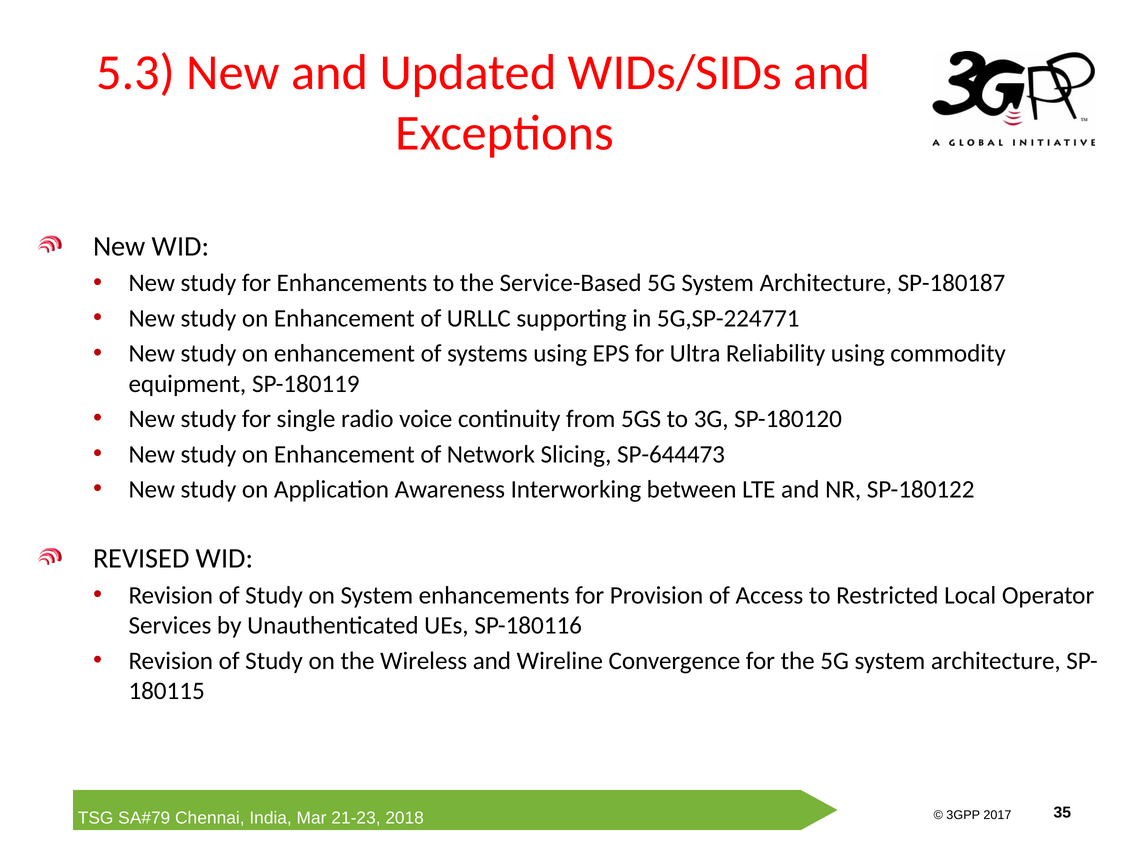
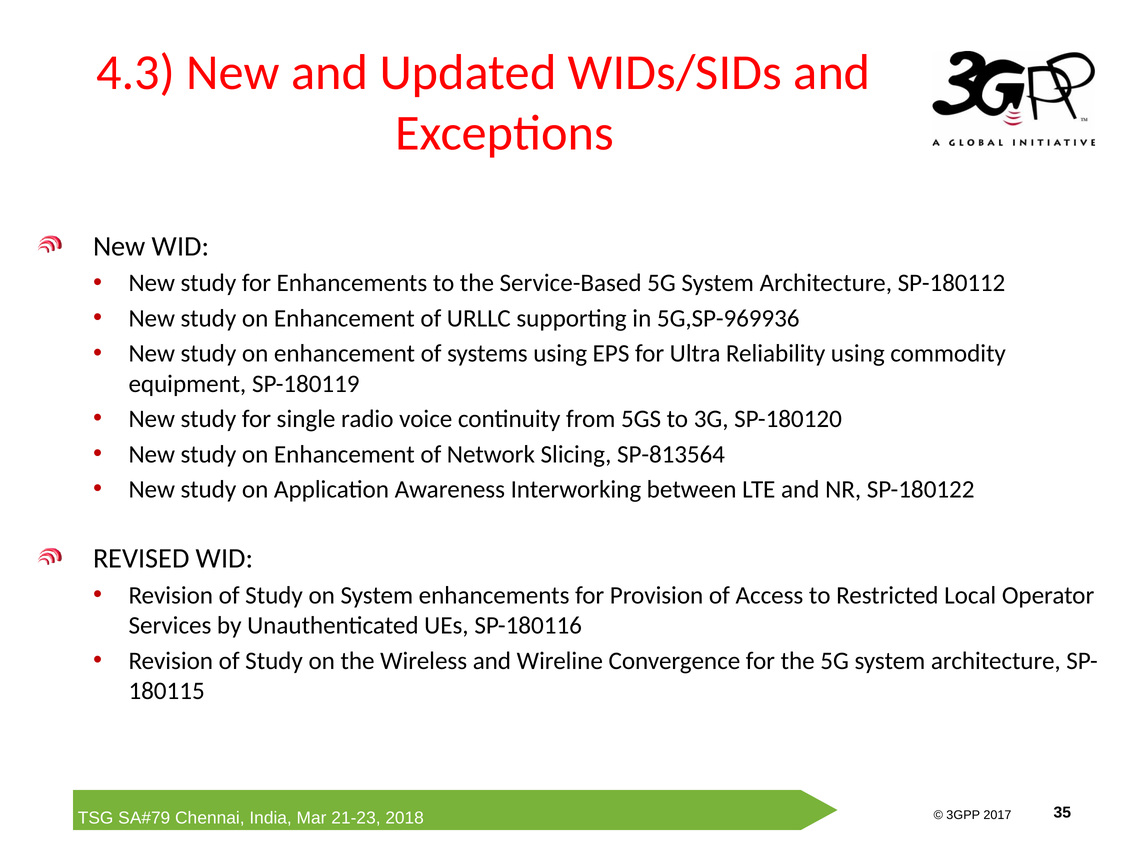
5.3: 5.3 -> 4.3 (136, 72)
SP-180187: SP-180187 -> SP-180112 (952, 283)
5G,SP-224771: 5G,SP-224771 -> 5G,SP-969936 (728, 318)
SP-644473: SP-644473 -> SP-813564 (671, 454)
